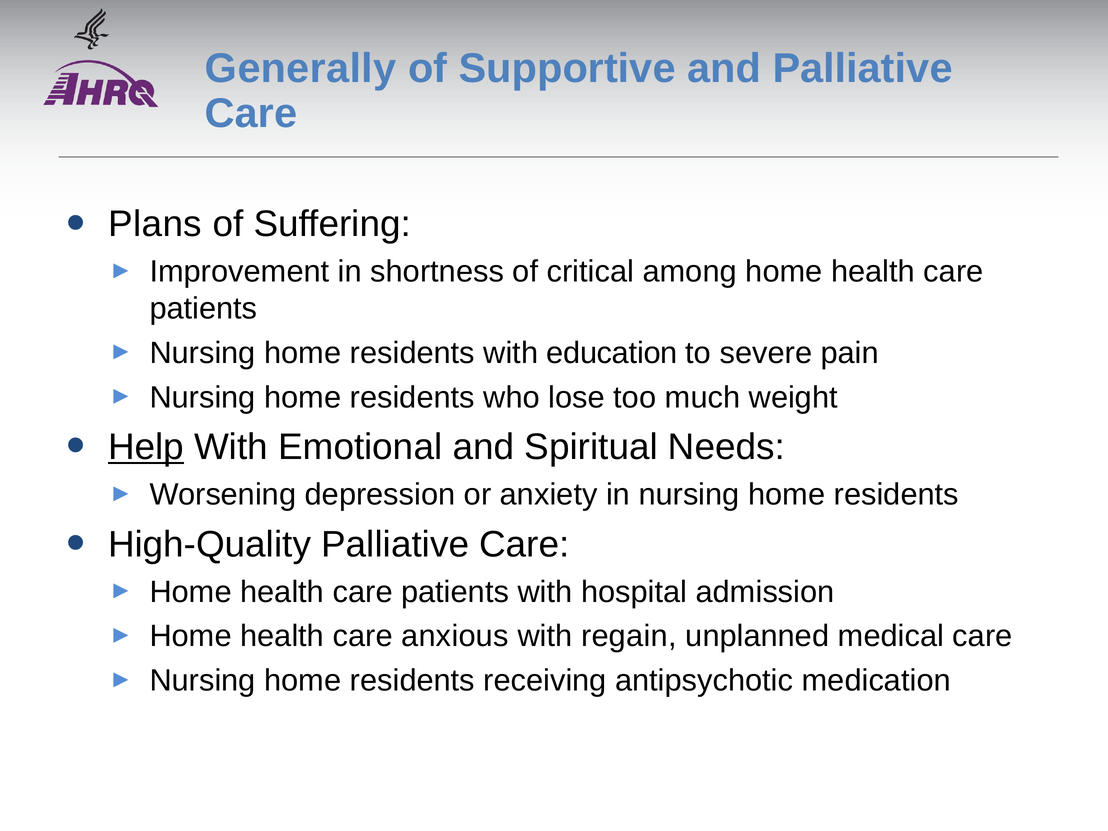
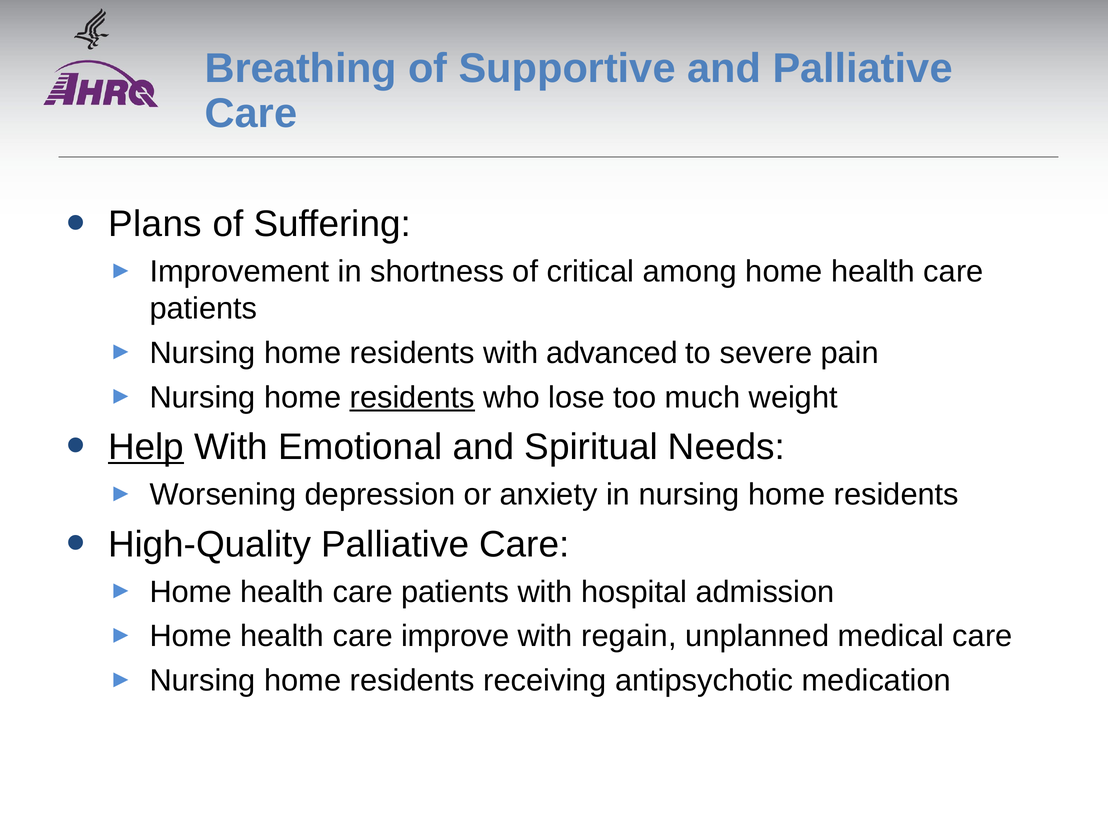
Generally: Generally -> Breathing (301, 69)
education: education -> advanced (612, 353)
residents underline: none -> present (412, 397)
anxious: anxious -> improve (455, 636)
